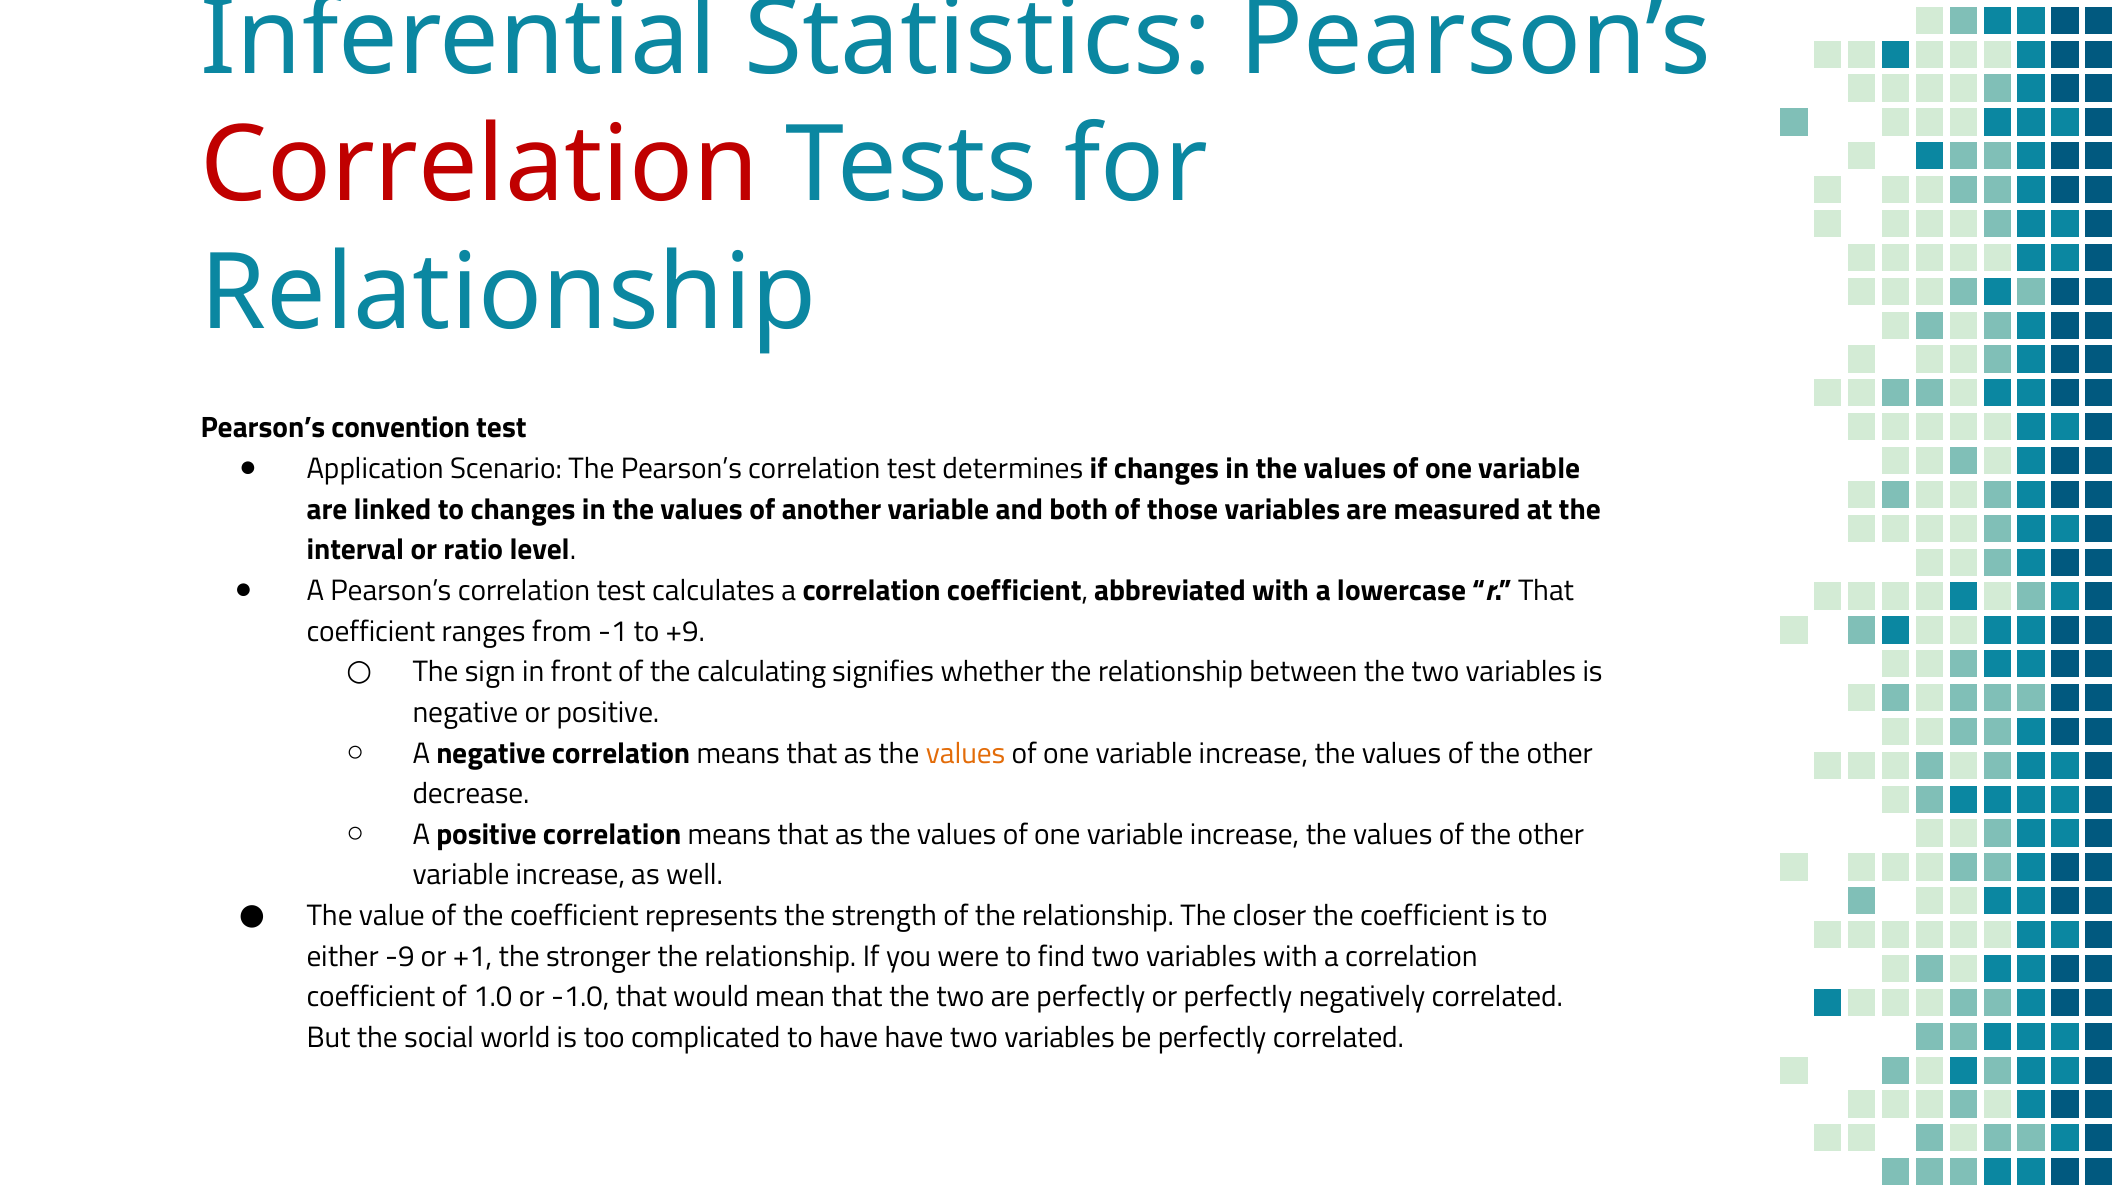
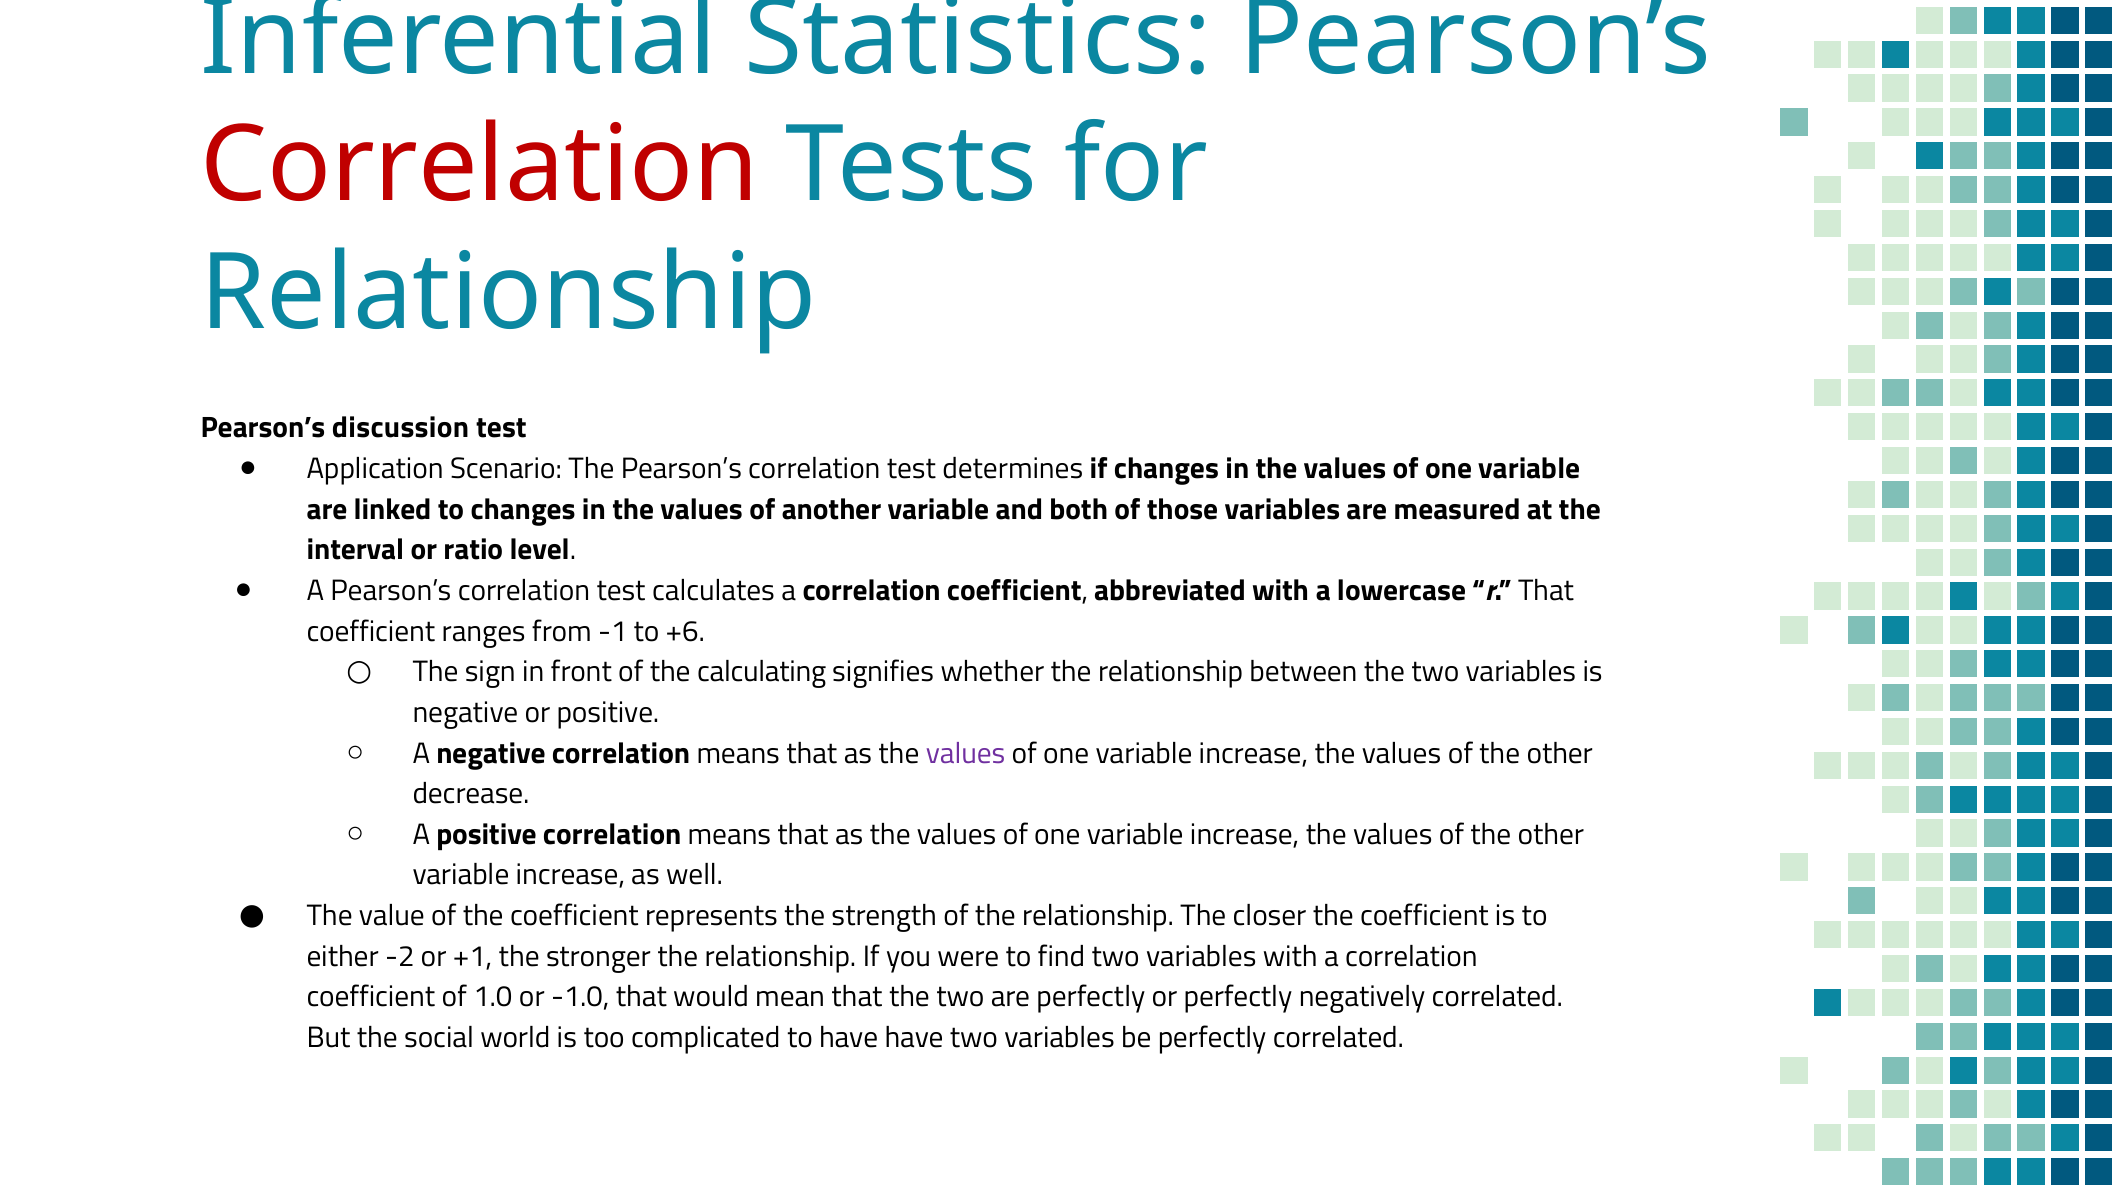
convention: convention -> discussion (401, 428)
+9: +9 -> +6 (685, 631)
values colour: orange -> purple (966, 753)
-9: -9 -> -2 (400, 956)
